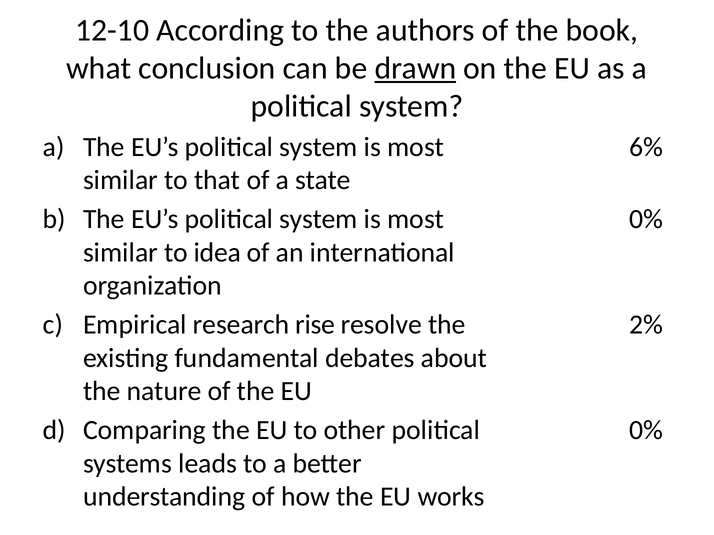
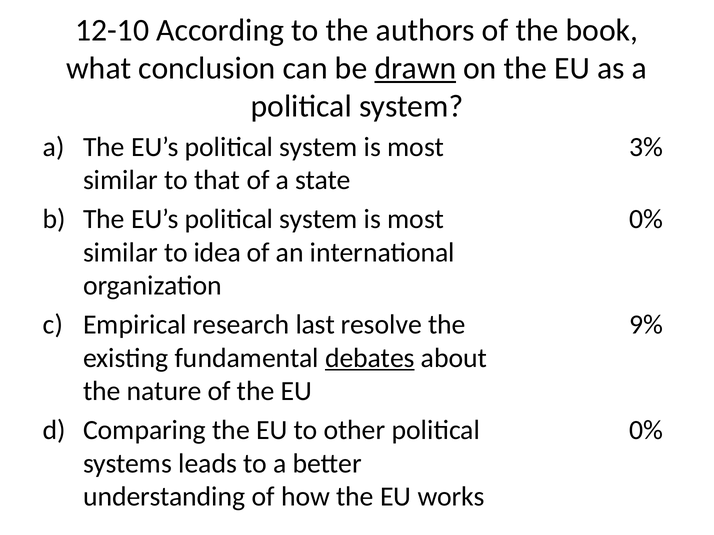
6%: 6% -> 3% (646, 147)
rise: rise -> last (315, 325)
2%: 2% -> 9% (646, 325)
debates underline: none -> present (370, 358)
